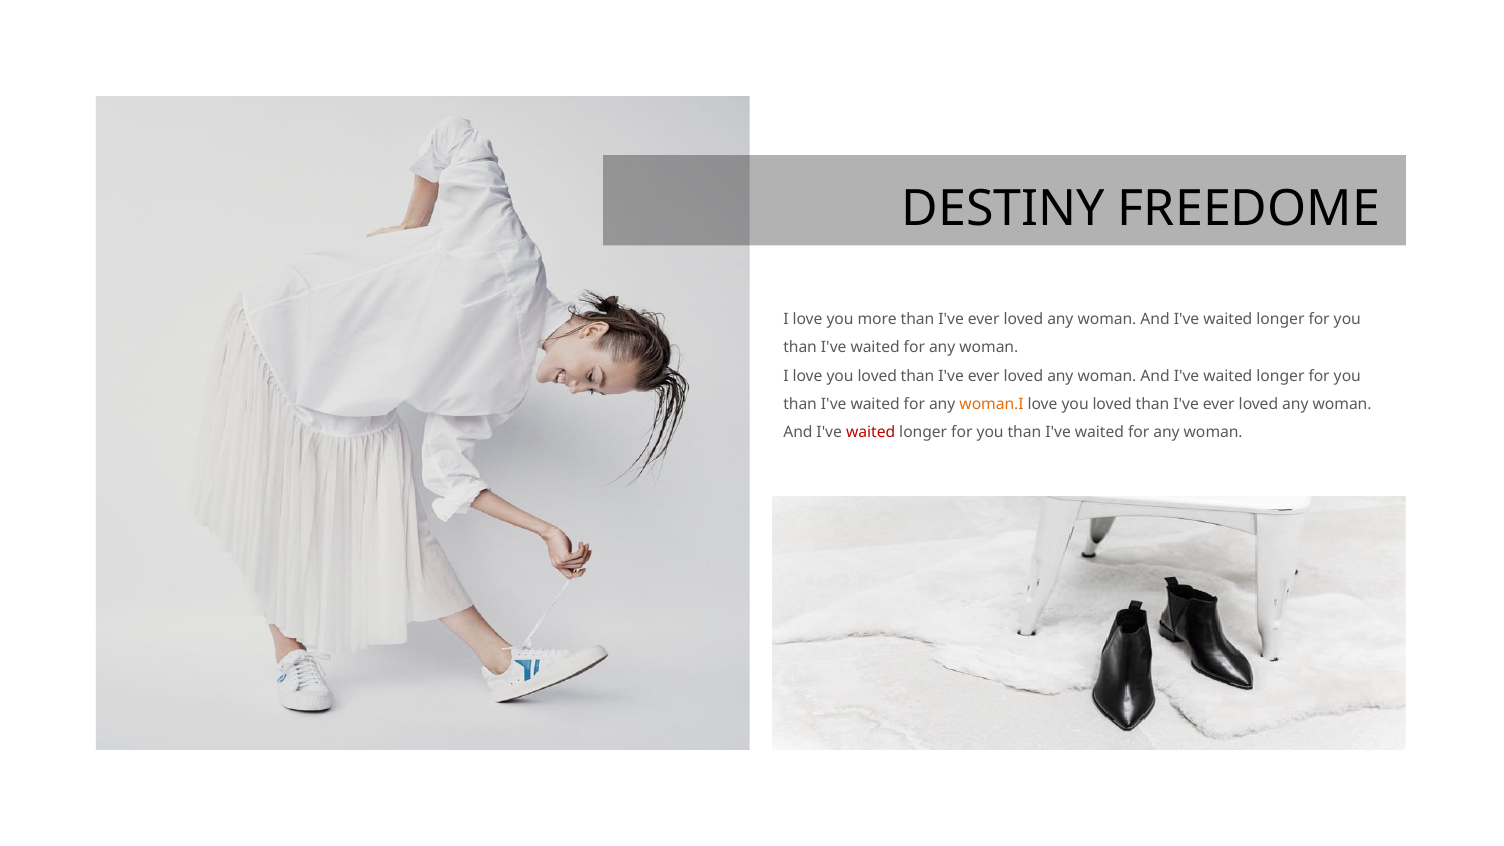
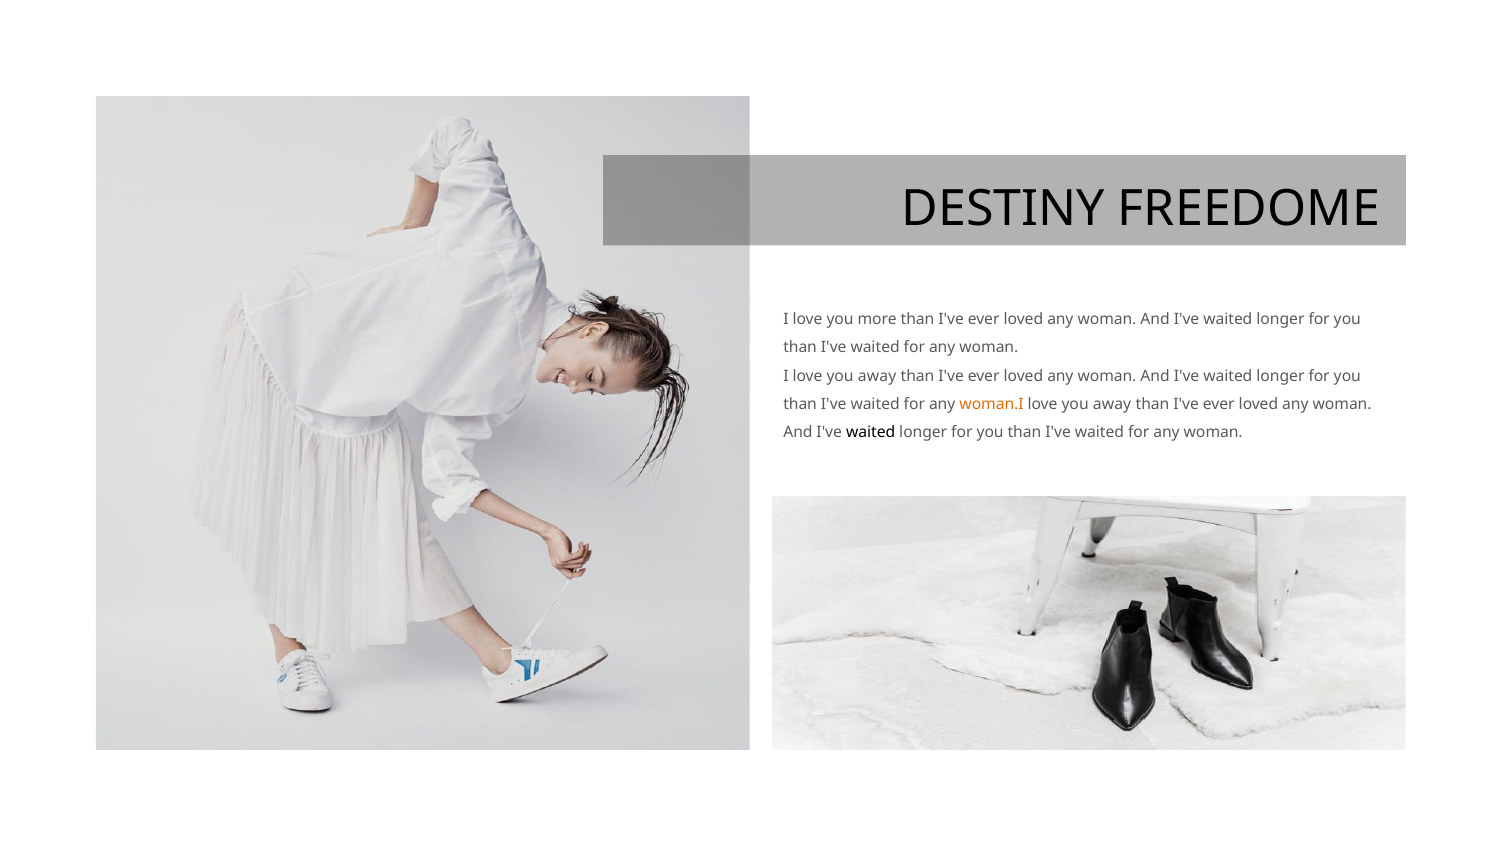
I love you loved: loved -> away (877, 376)
loved: loved -> away (1112, 404)
waited colour: red -> black (871, 433)
